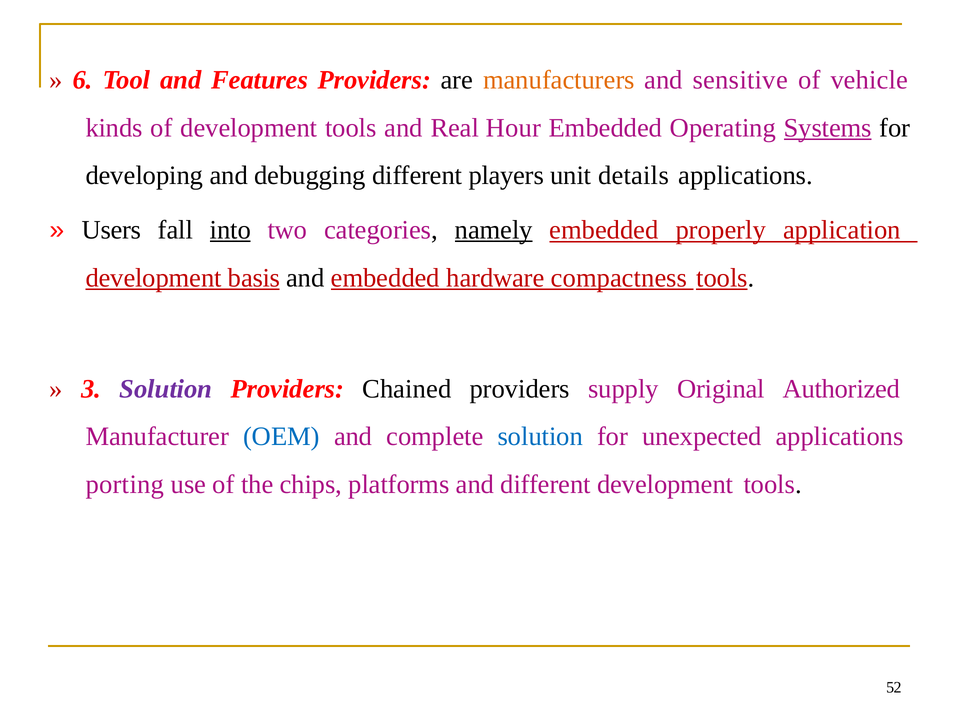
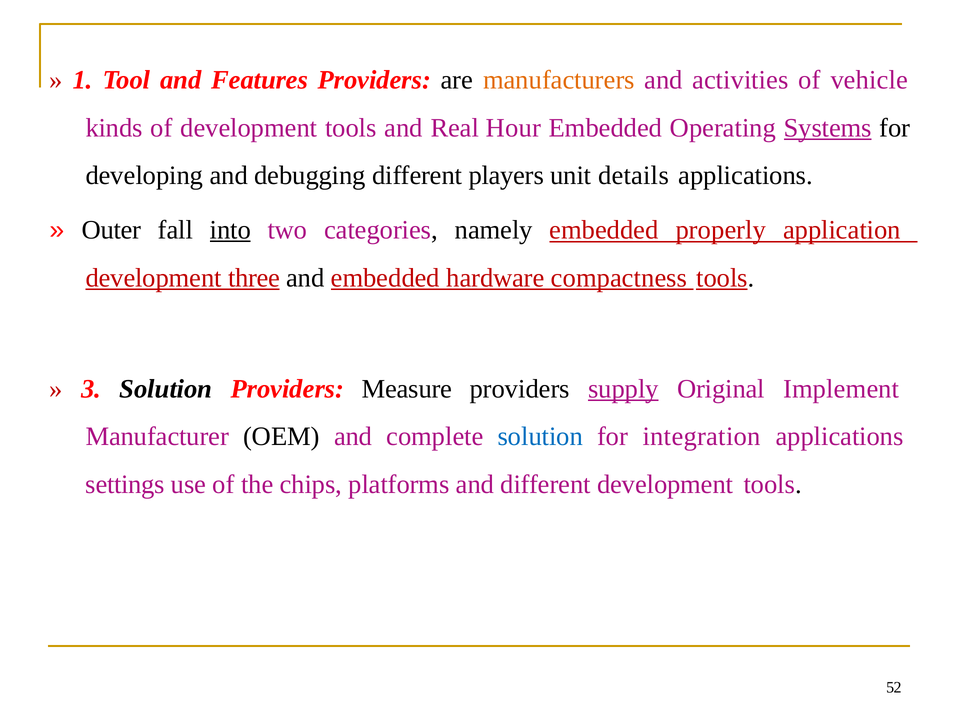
6: 6 -> 1 (83, 80)
sensitive: sensitive -> activities (740, 80)
Users: Users -> Outer (111, 230)
namely underline: present -> none (494, 230)
basis: basis -> three (254, 278)
Solution colour: purple -> black (166, 389)
Chained: Chained -> Measure (407, 389)
supply underline: none -> present (623, 389)
Authorized: Authorized -> Implement (841, 389)
OEM colour: blue -> black (281, 437)
unexpected: unexpected -> integration (702, 437)
porting: porting -> settings (125, 485)
